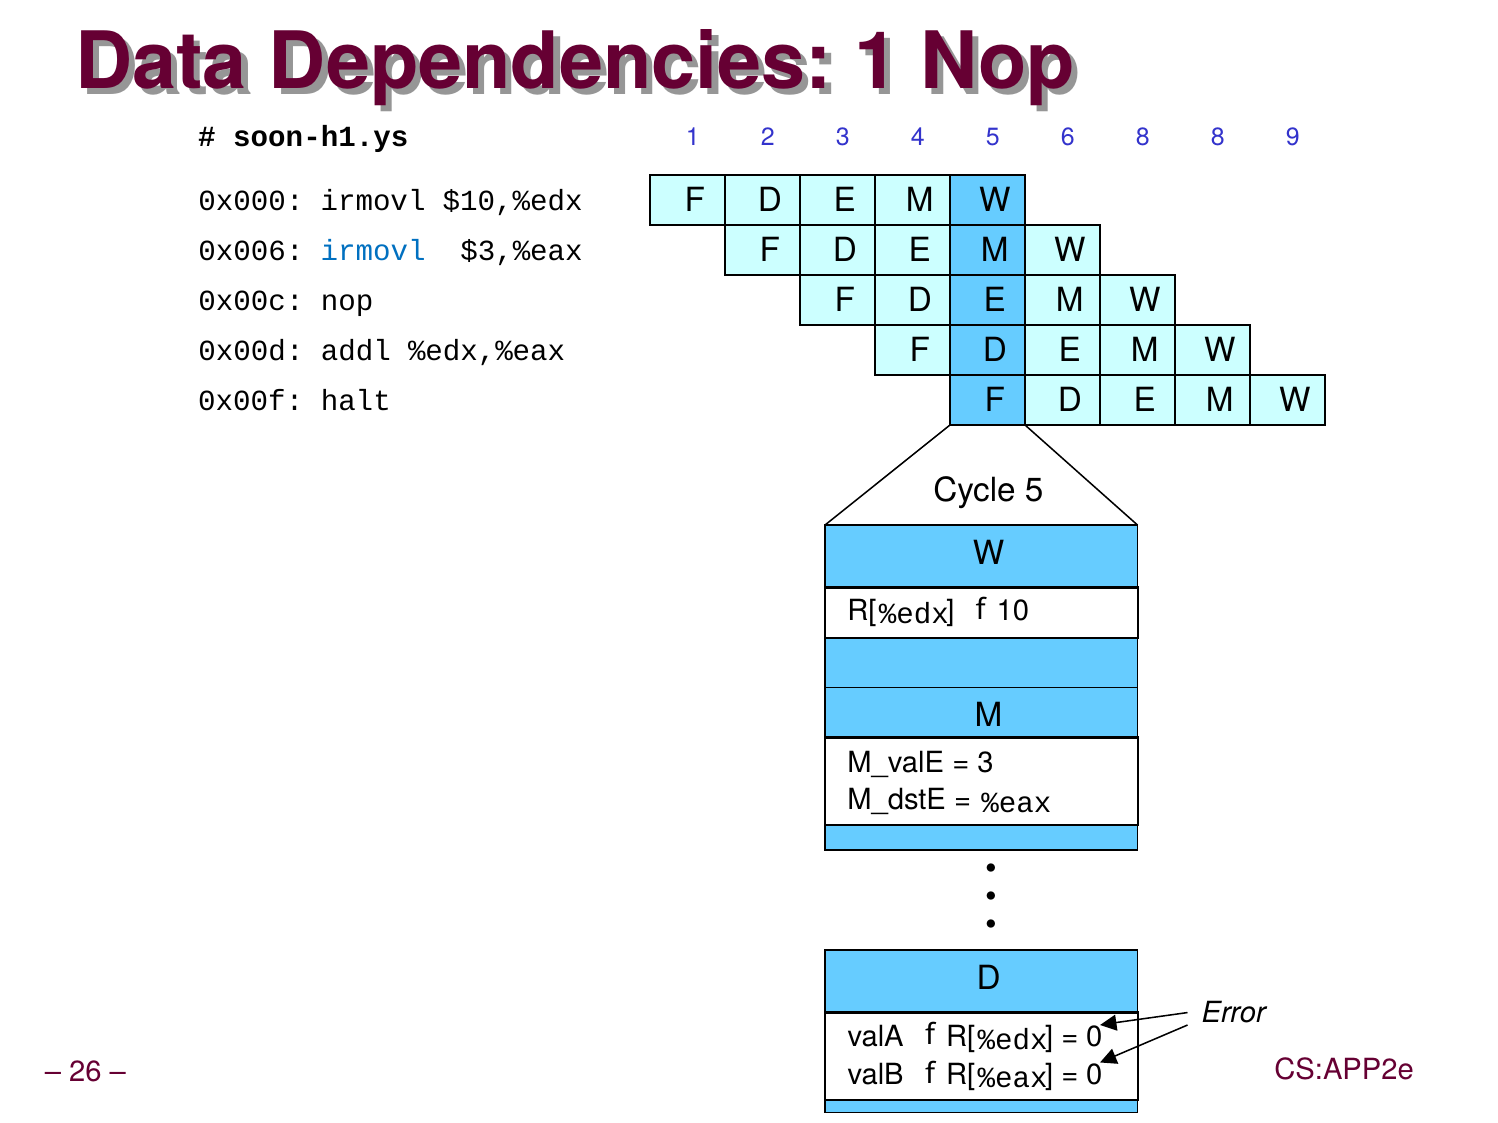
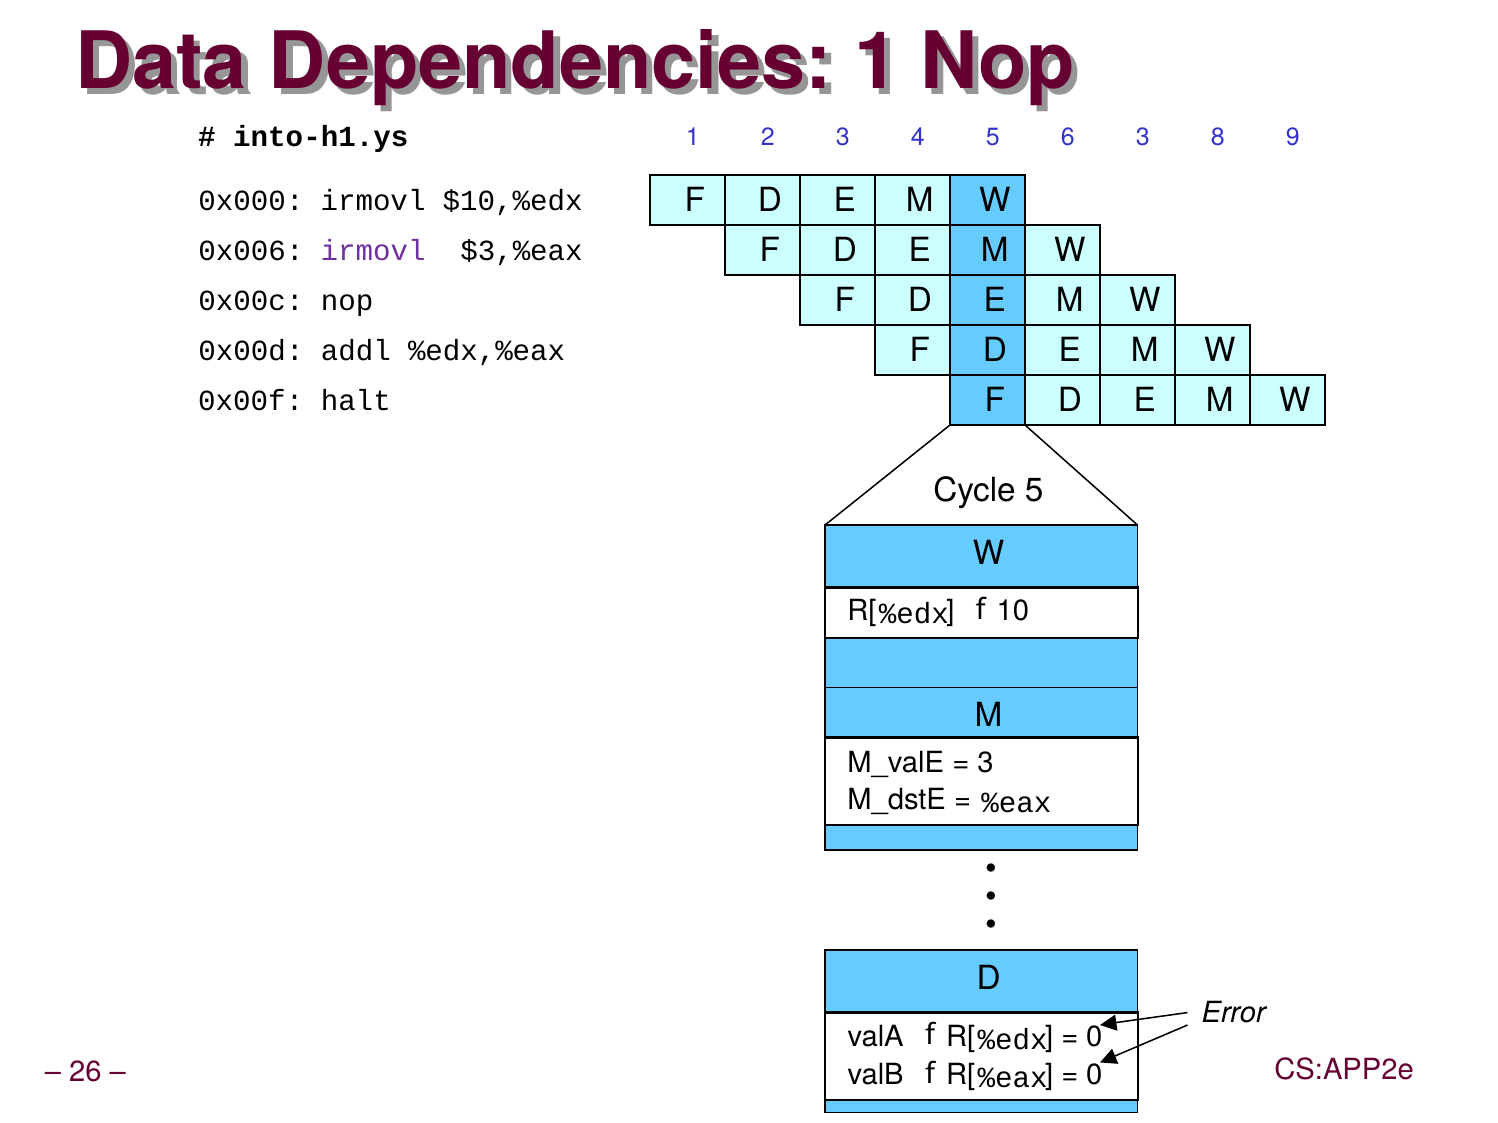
soon-h1.ys: soon-h1.ys -> into-h1.ys (321, 137)
6 8: 8 -> 3 (1143, 137)
irmovl colour: blue -> purple (373, 251)
